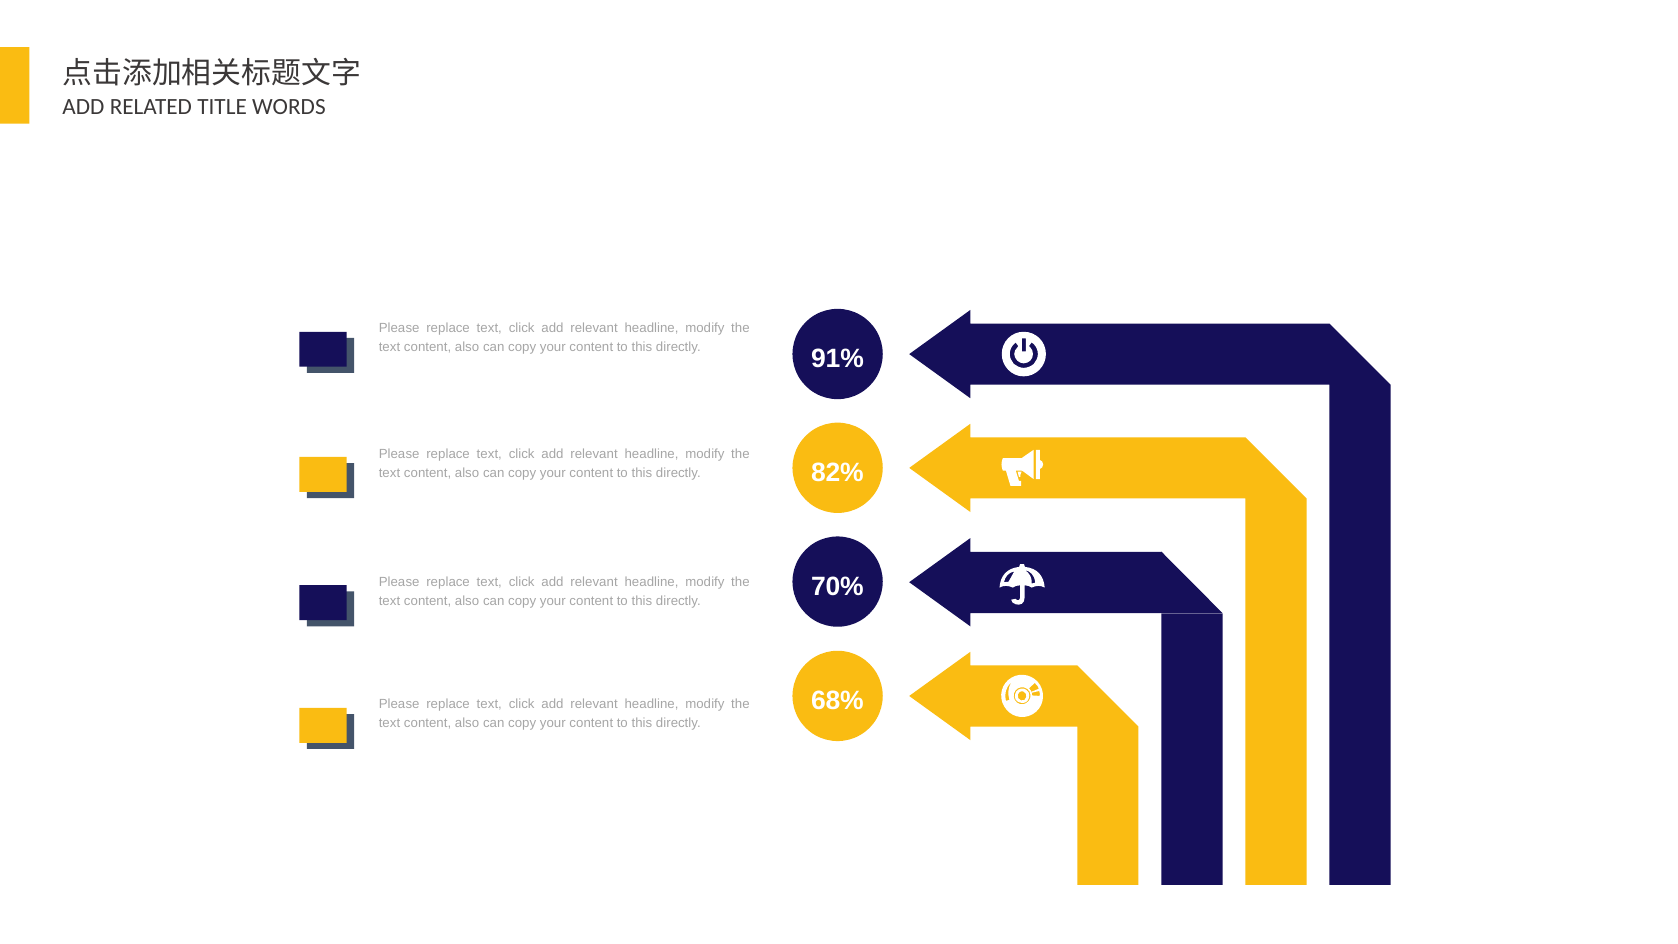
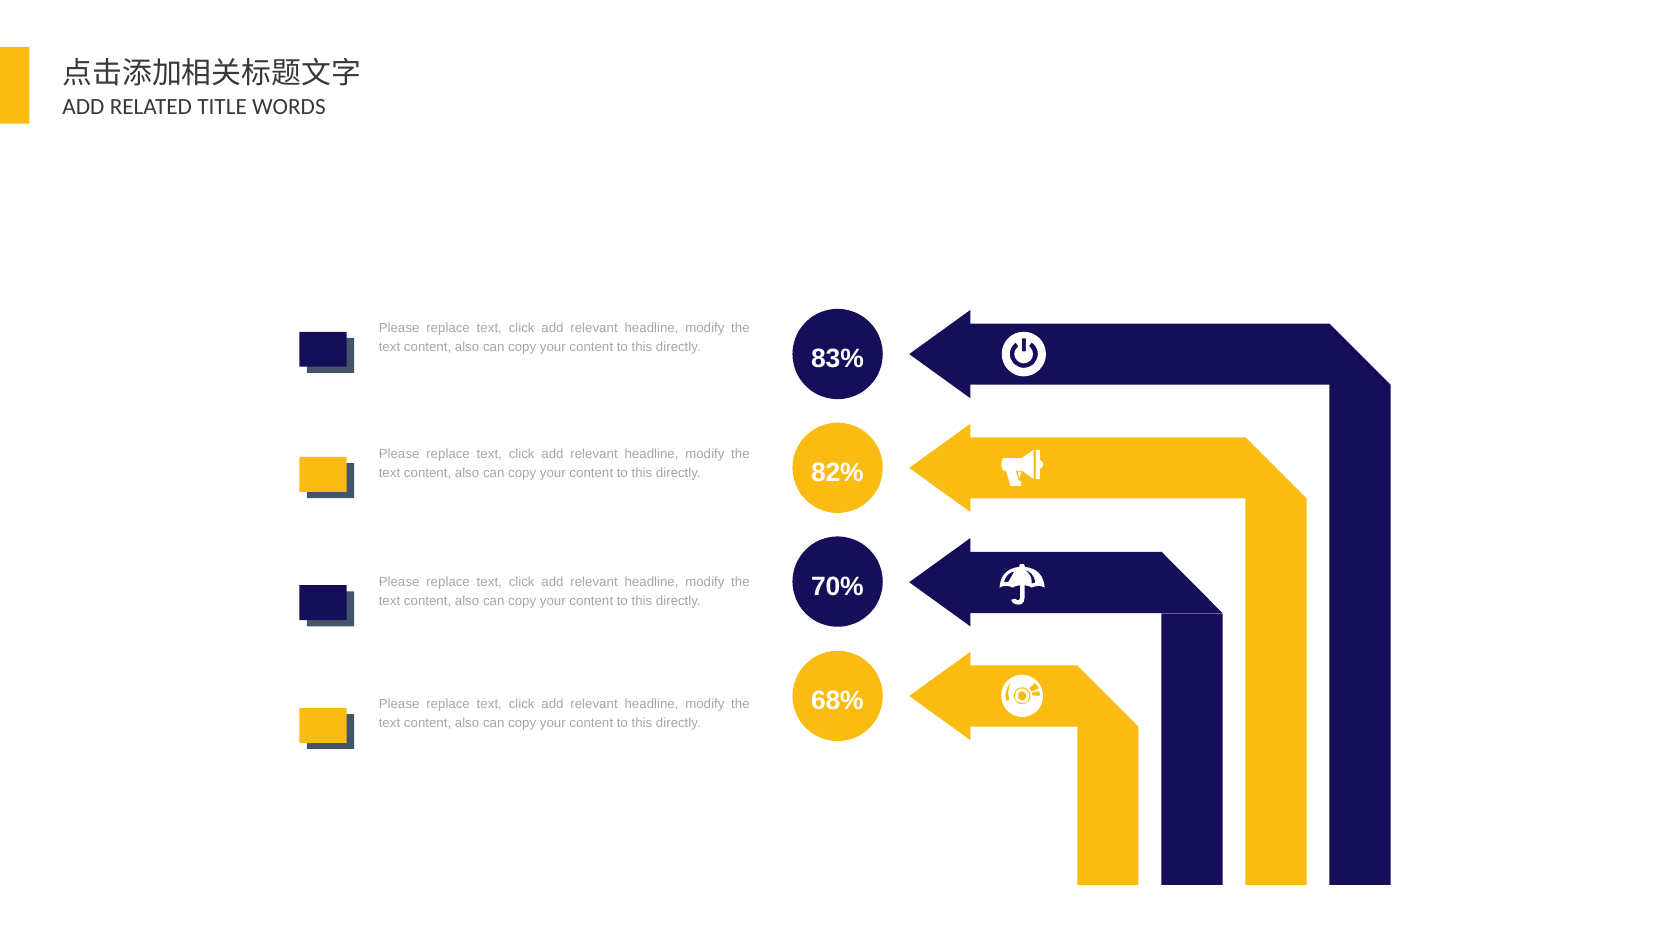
91%: 91% -> 83% (837, 359)
